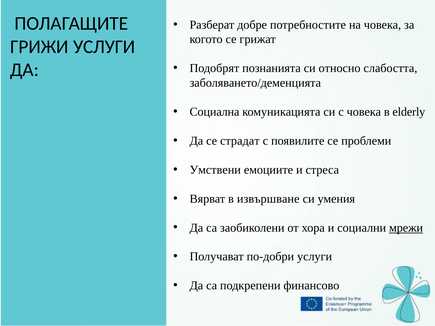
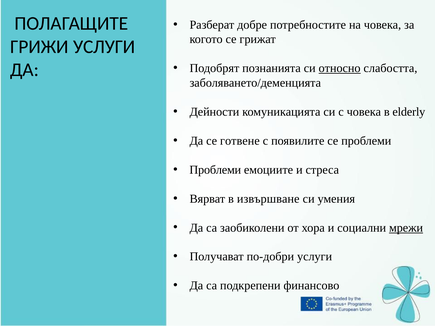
относно underline: none -> present (340, 68)
Социална: Социална -> Дейности (214, 112)
страдат: страдат -> готвене (240, 141)
Умствени: Умствени -> Проблеми (215, 170)
